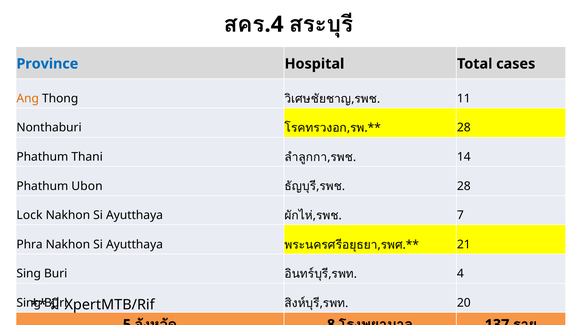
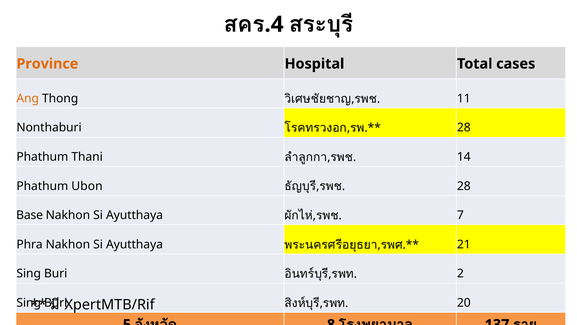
Province colour: blue -> orange (47, 64)
Lock: Lock -> Base (30, 215)
4: 4 -> 2 (460, 273)
